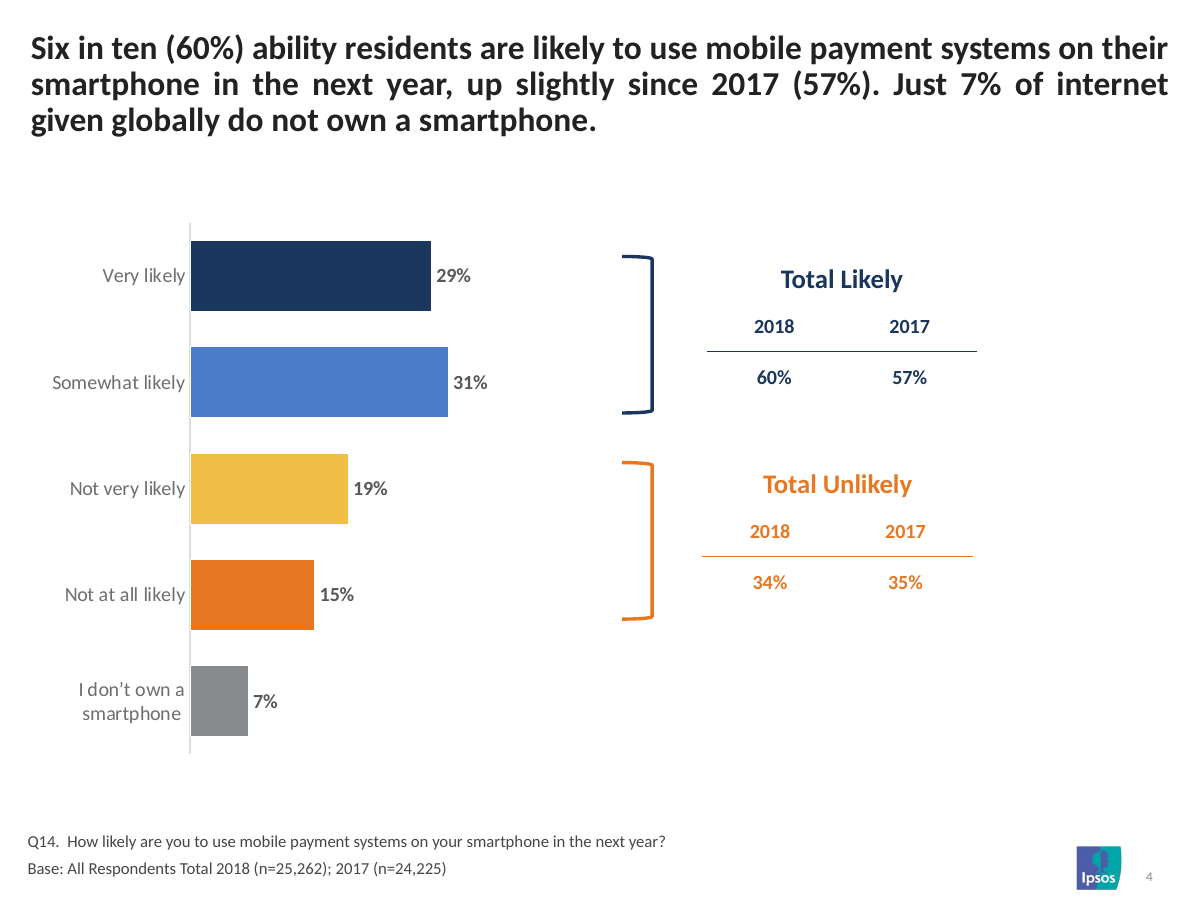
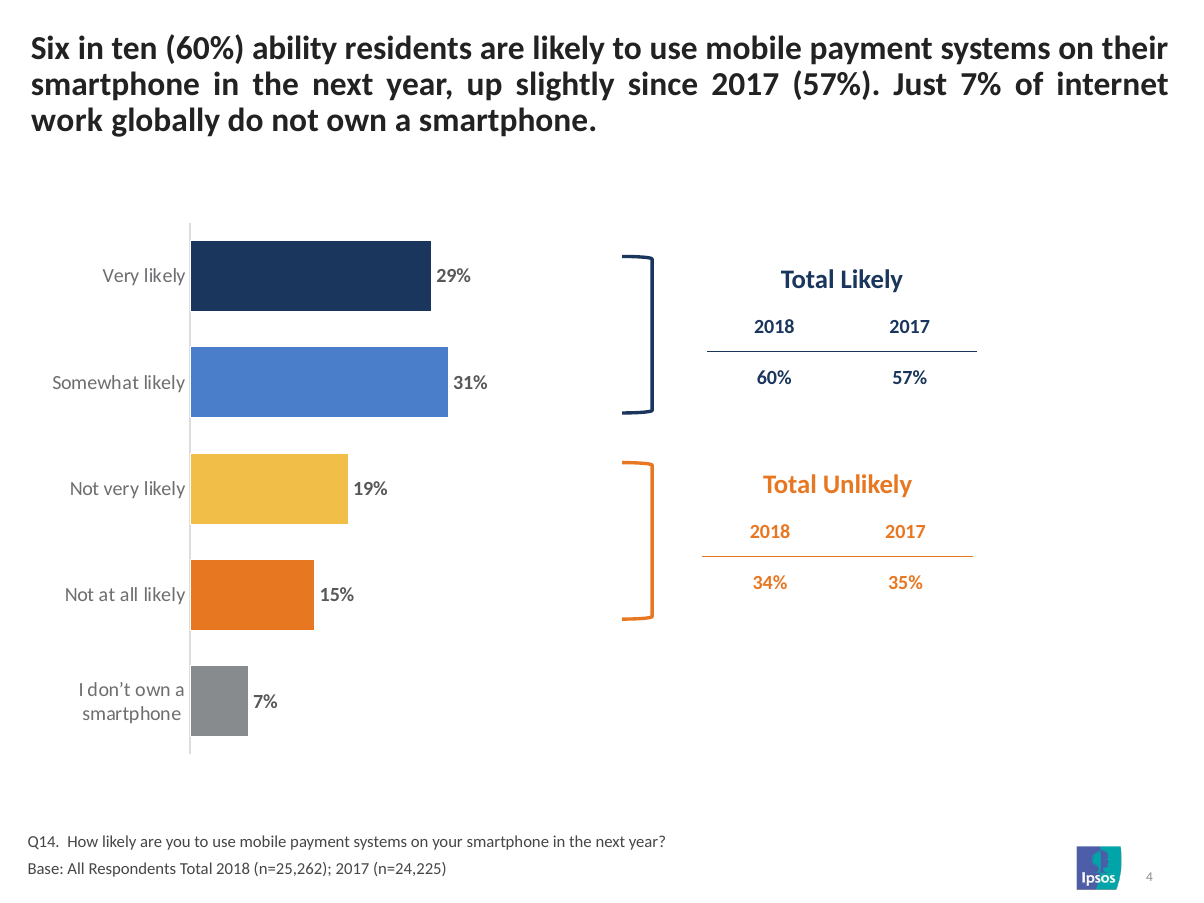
given: given -> work (67, 120)
